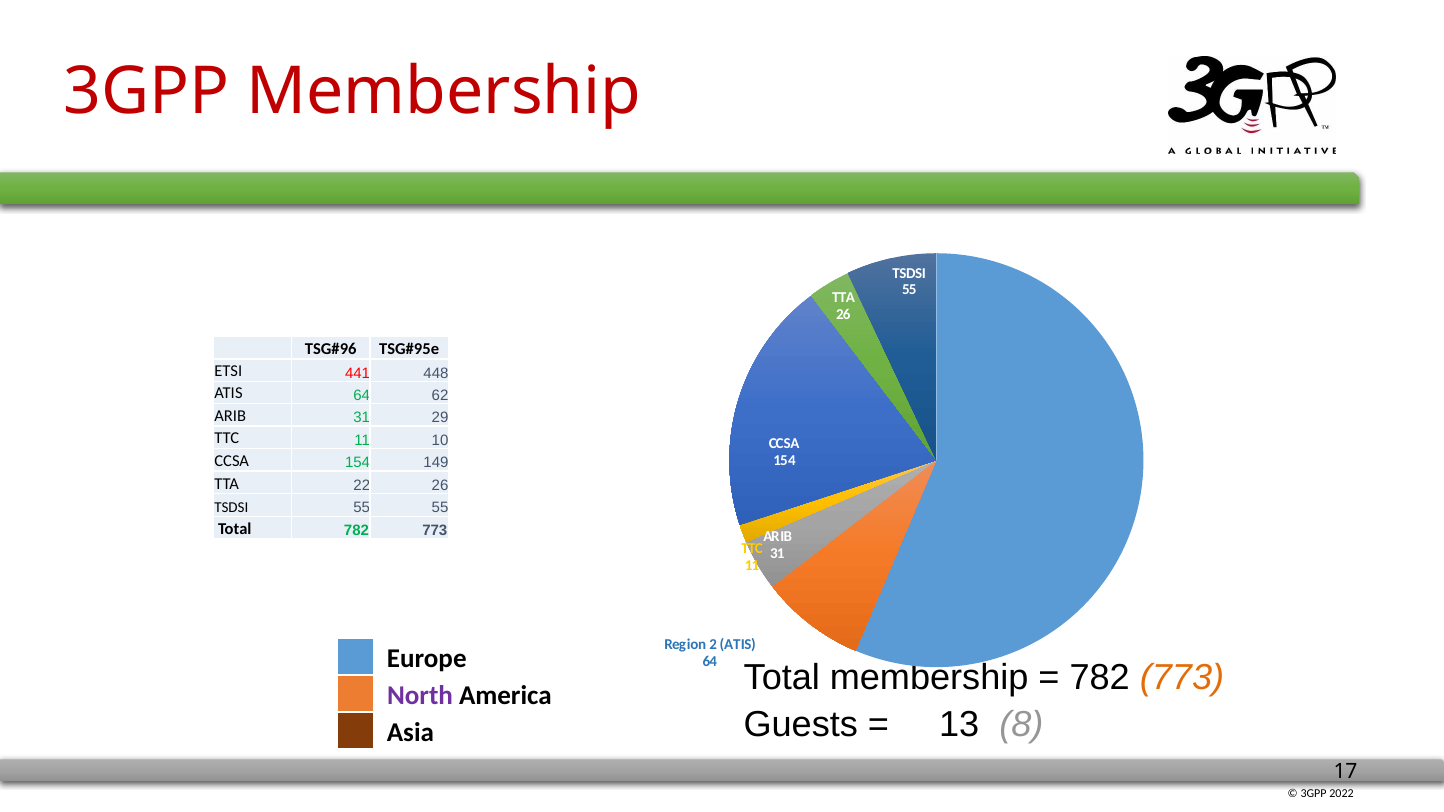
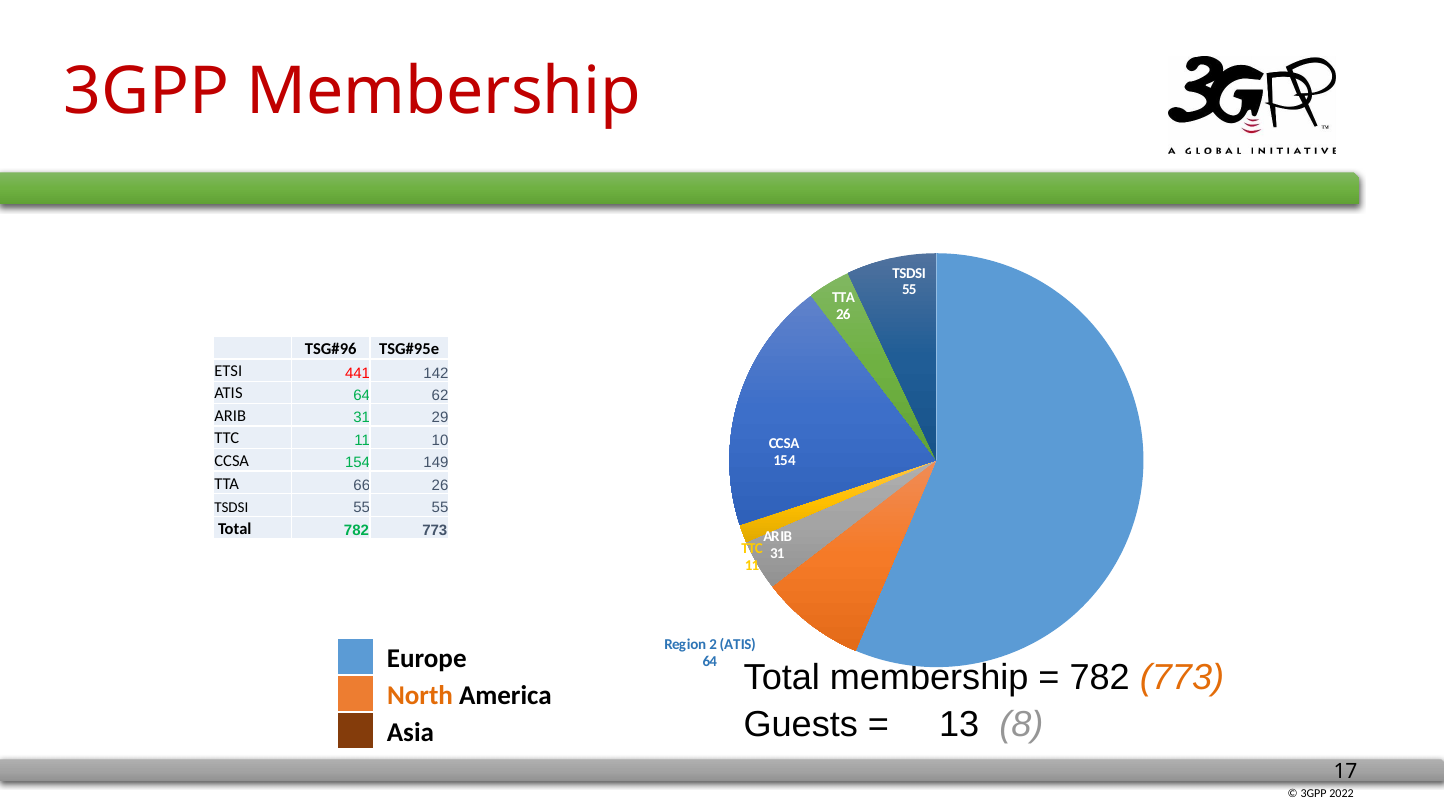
448: 448 -> 142 (436, 373)
22: 22 -> 66 (362, 486)
North colour: purple -> orange (420, 696)
